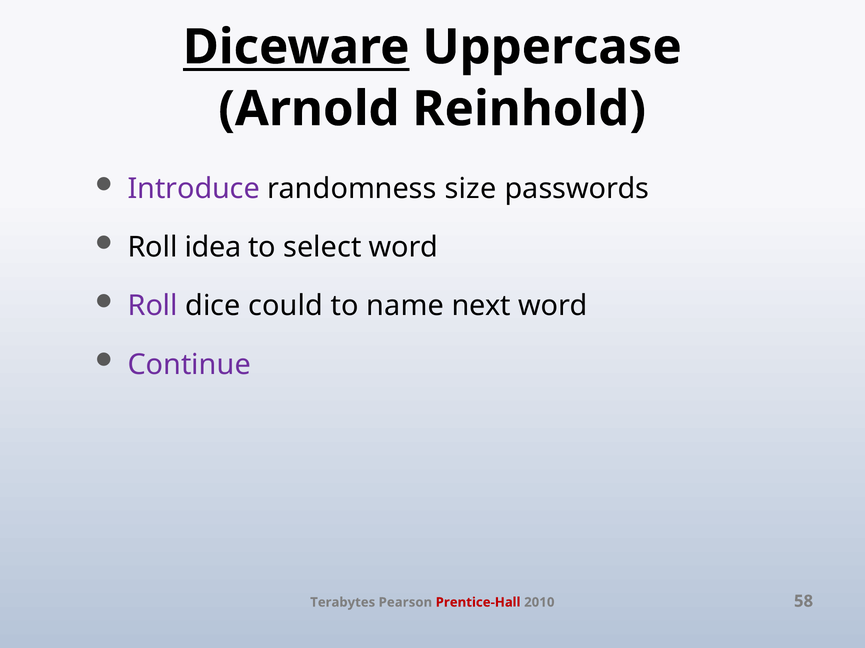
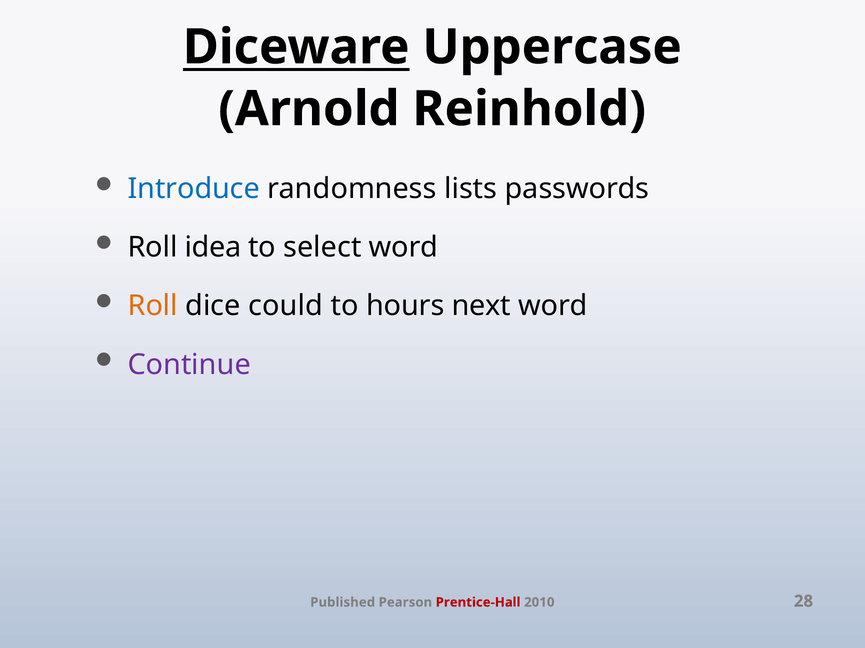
Introduce colour: purple -> blue (194, 189)
size: size -> lists (471, 189)
Roll colour: purple -> orange (153, 306)
name: name -> hours (405, 306)
Terabytes: Terabytes -> Published (343, 603)
58: 58 -> 28 (804, 602)
